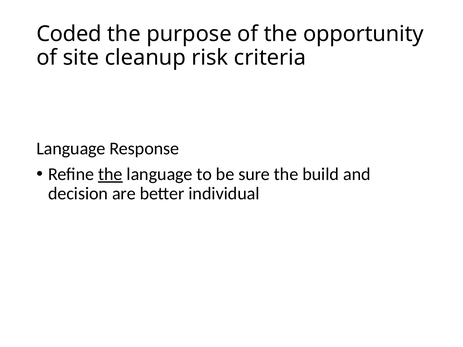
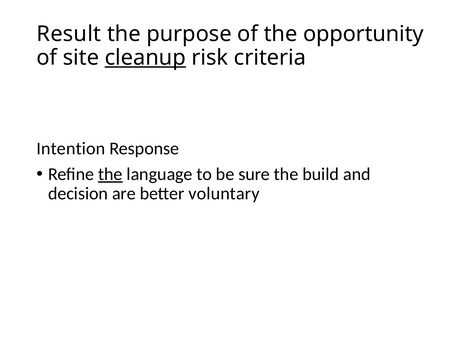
Coded: Coded -> Result (69, 34)
cleanup underline: none -> present (145, 58)
Language: Language -> Intention (71, 149)
individual: individual -> voluntary (224, 194)
